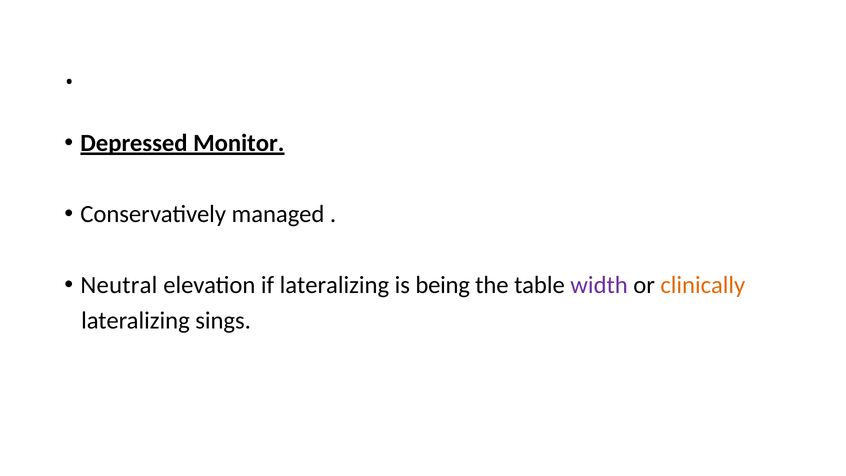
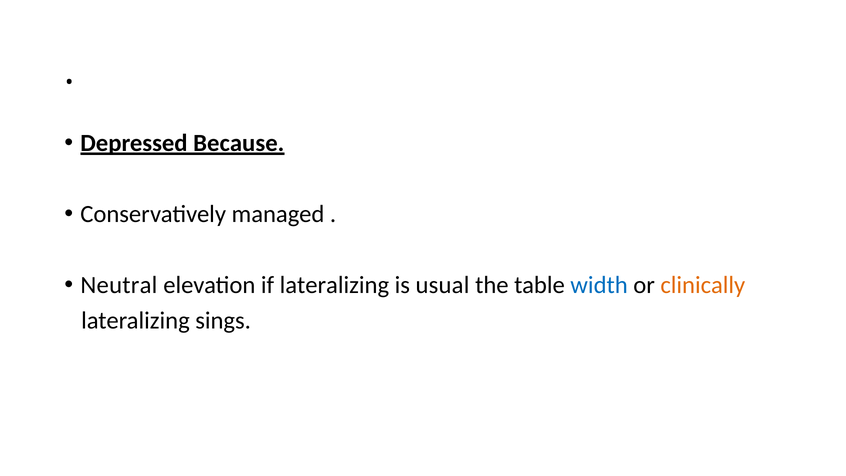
Monitor: Monitor -> Because (239, 143)
being: being -> usual (442, 285)
width colour: purple -> blue (599, 285)
